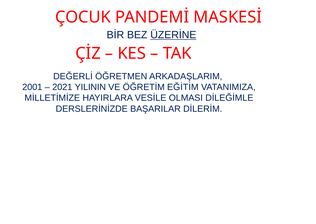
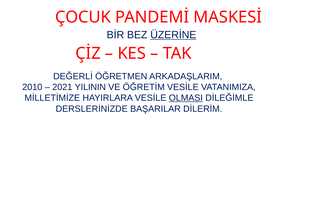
2001: 2001 -> 2010 (32, 87)
ÖĞRETİM EĞİTİM: EĞİTİM -> VESİLE (183, 87)
OLMASI underline: none -> present (186, 98)
